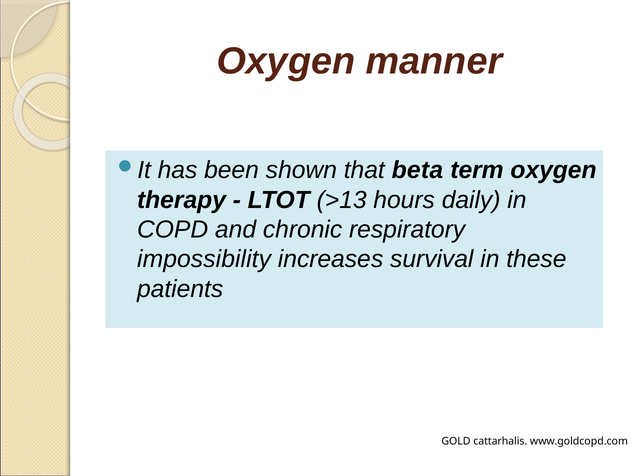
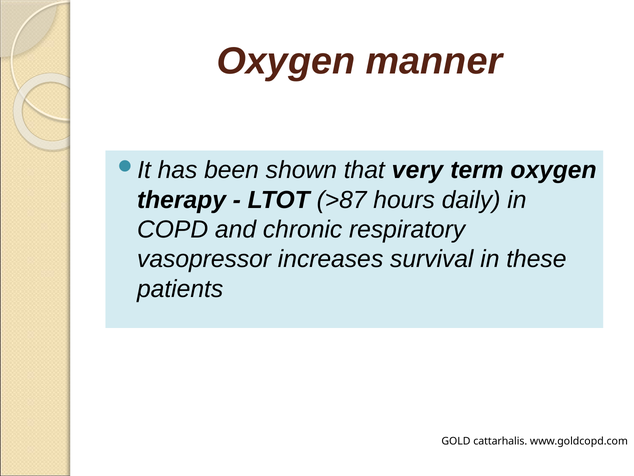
beta: beta -> very (417, 170)
>13: >13 -> >87 (342, 200)
impossibility: impossibility -> vasopressor (204, 259)
